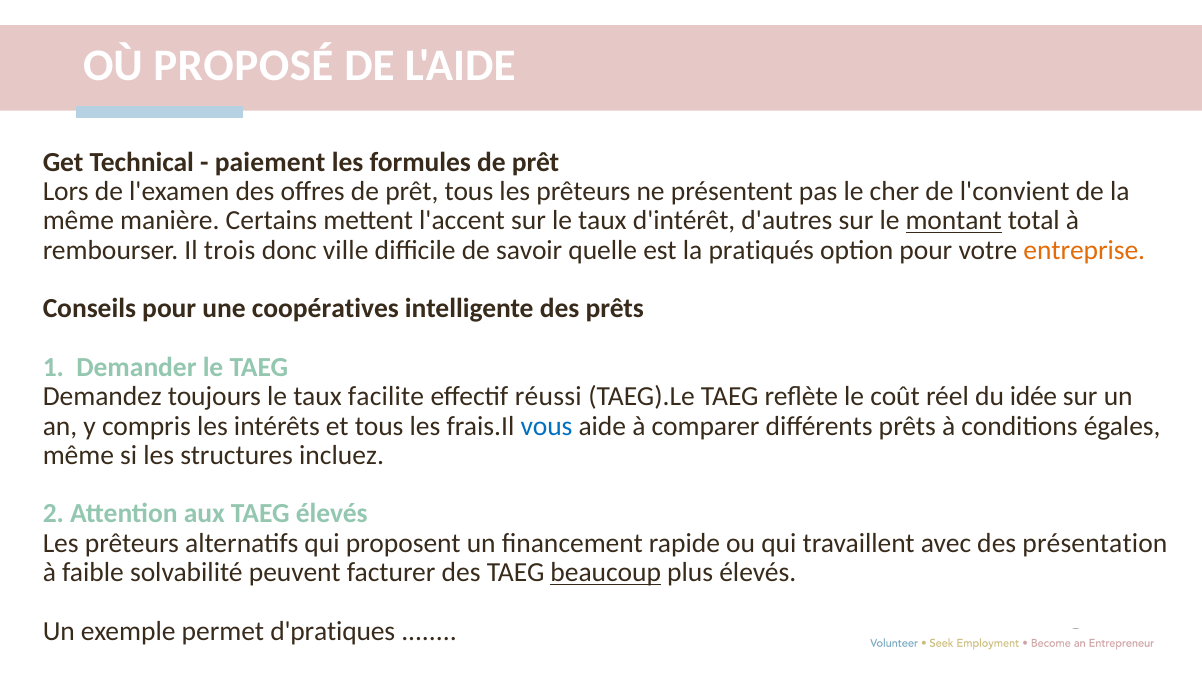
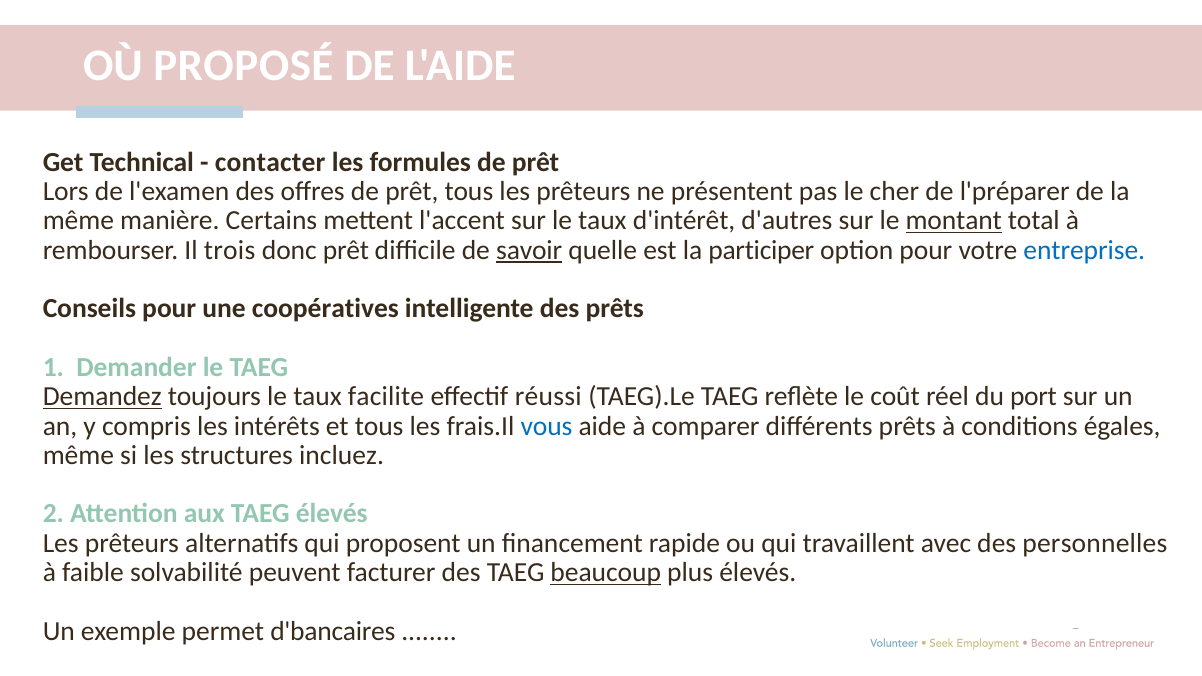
paiement: paiement -> contacter (270, 162)
l'convient: l'convient -> l'préparer (1015, 191)
donc ville: ville -> prêt (346, 250)
savoir underline: none -> present (529, 250)
pratiqués: pratiqués -> participer (761, 250)
entreprise colour: orange -> blue (1084, 250)
Demandez underline: none -> present (102, 397)
idée: idée -> port (1033, 397)
présentation: présentation -> personnelles (1095, 543)
d'pratiques: d'pratiques -> d'bancaires (333, 631)
